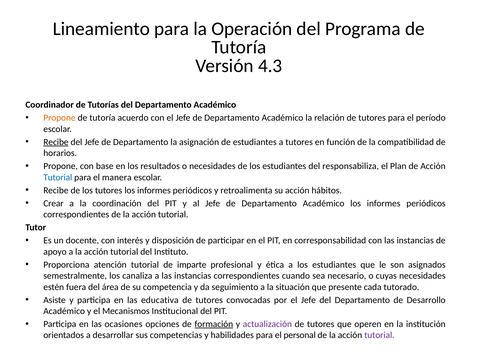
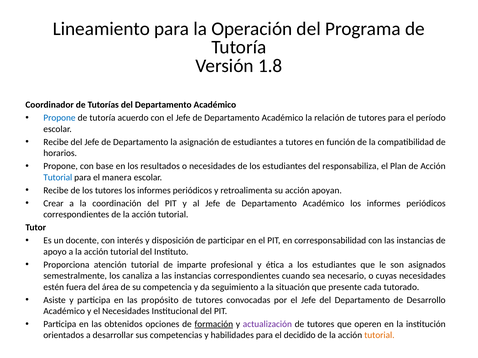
4.3: 4.3 -> 1.8 (270, 66)
Propone colour: orange -> blue (59, 118)
Recibe underline: present -> none (56, 142)
hábitos: hábitos -> apoyan (327, 191)
educativa: educativa -> propósito (160, 300)
el Mecanismos: Mecanismos -> Necesidades (126, 312)
ocasiones: ocasiones -> obtenidos (124, 325)
personal: personal -> decidido (300, 336)
tutorial colour: purple -> orange (379, 336)
